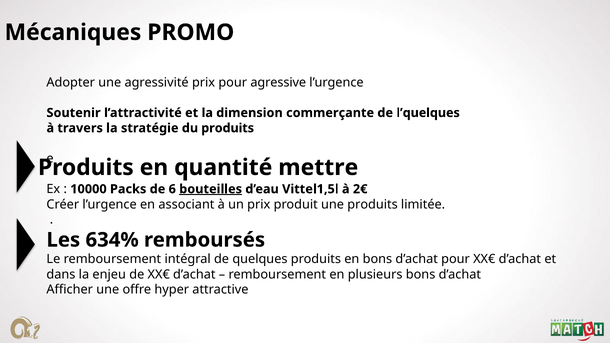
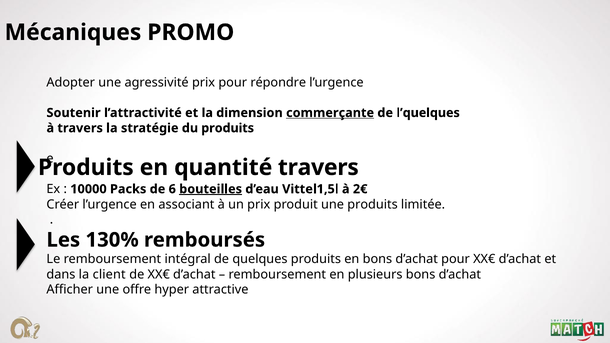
agressive: agressive -> répondre (278, 82)
commerçante underline: none -> present (330, 113)
quantité mettre: mettre -> travers (318, 168)
634%: 634% -> 130% (112, 240)
enjeu: enjeu -> client (109, 275)
